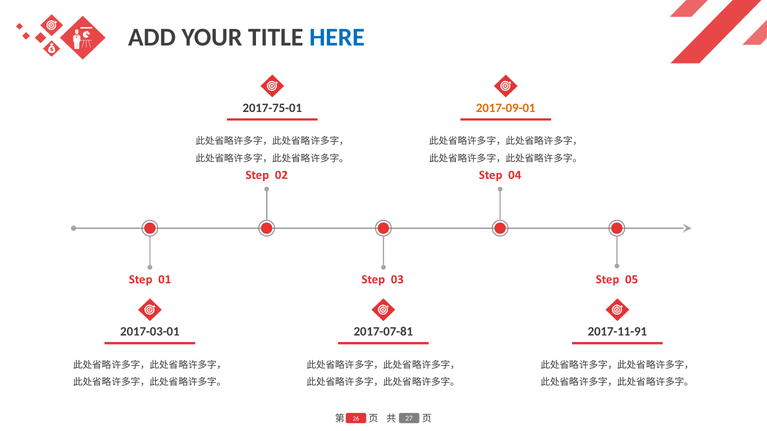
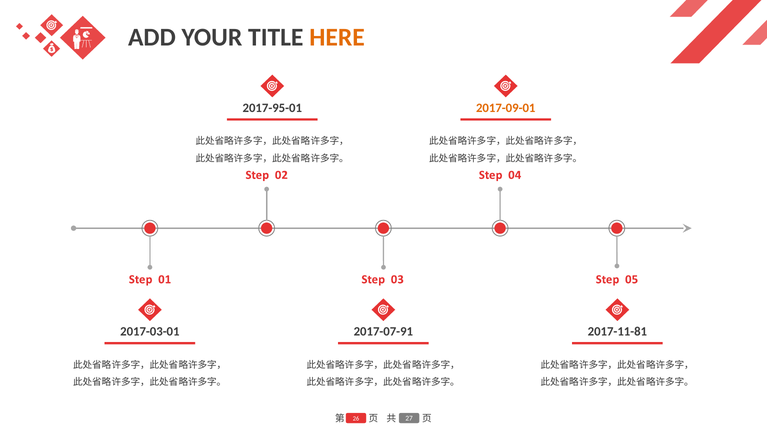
HERE colour: blue -> orange (337, 37)
2017-75-01: 2017-75-01 -> 2017-95-01 (272, 108)
2017-07-81: 2017-07-81 -> 2017-07-91 (383, 332)
2017-11-91: 2017-11-91 -> 2017-11-81 (617, 332)
